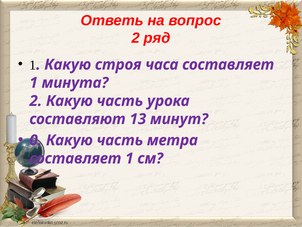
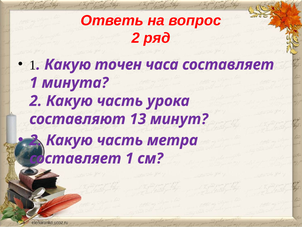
строя: строя -> точен (118, 64)
0: 0 -> 2 (36, 140)
